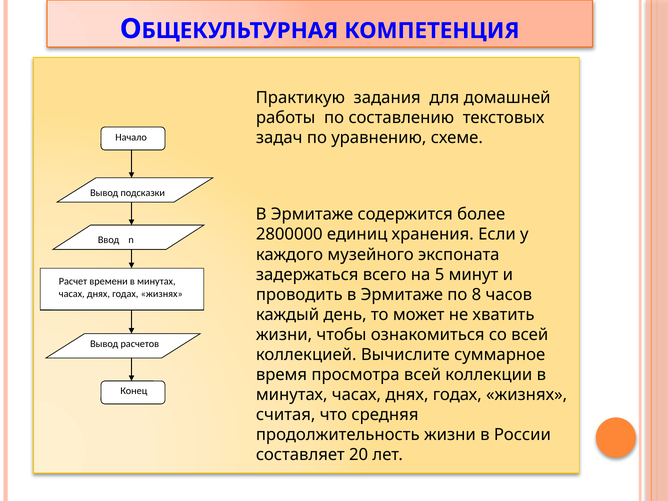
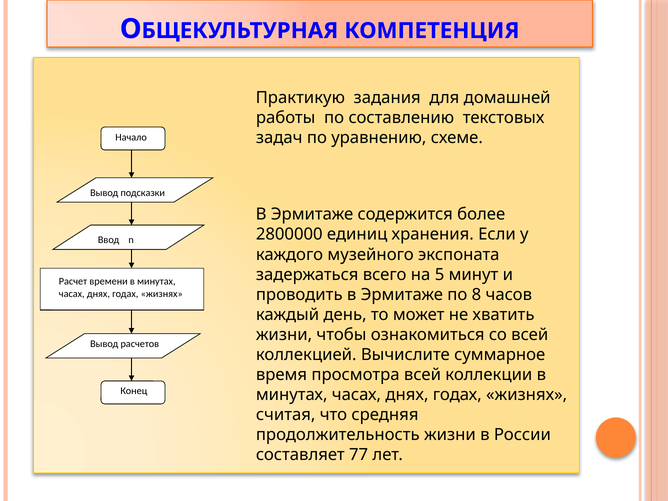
20: 20 -> 77 (359, 455)
